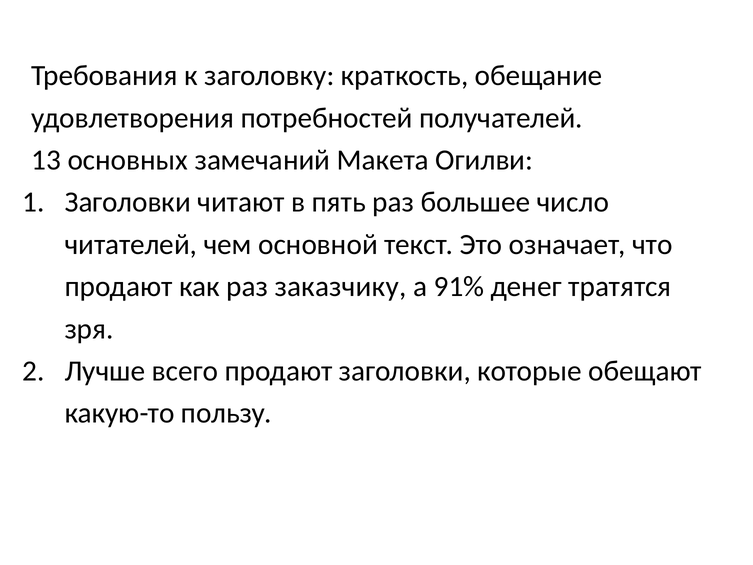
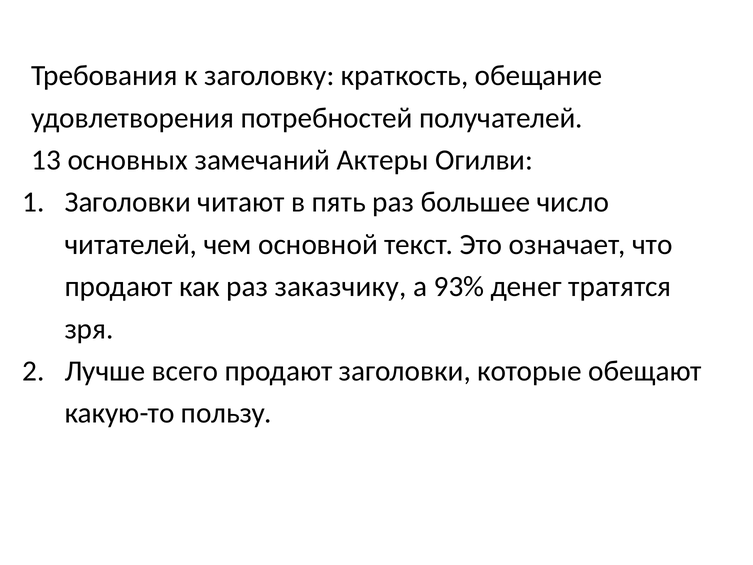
Макета: Макета -> Актеры (383, 160)
91%: 91% -> 93% (459, 287)
